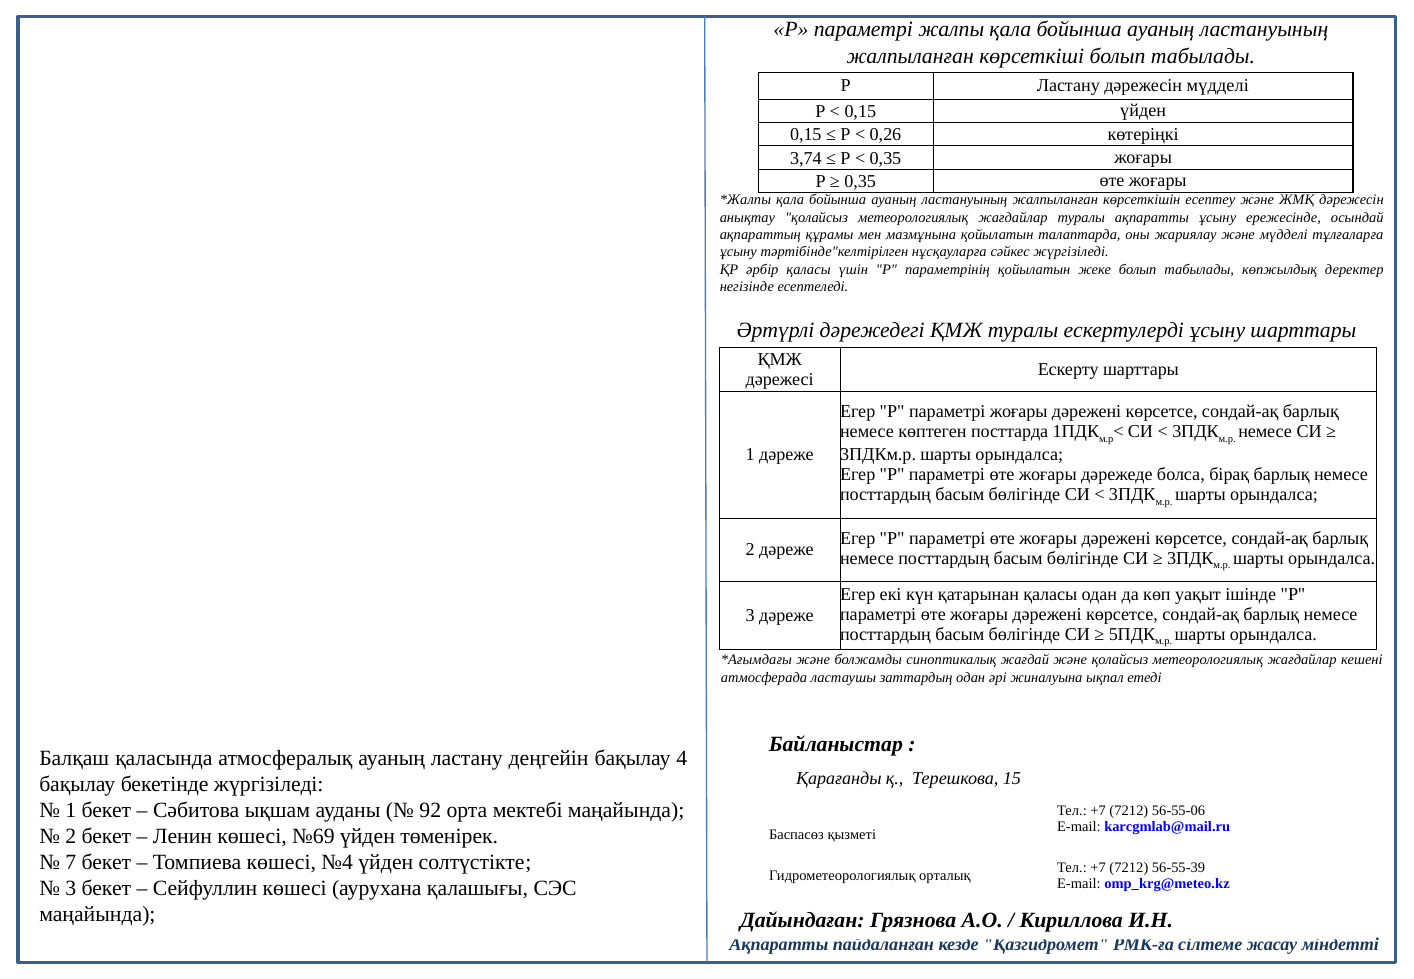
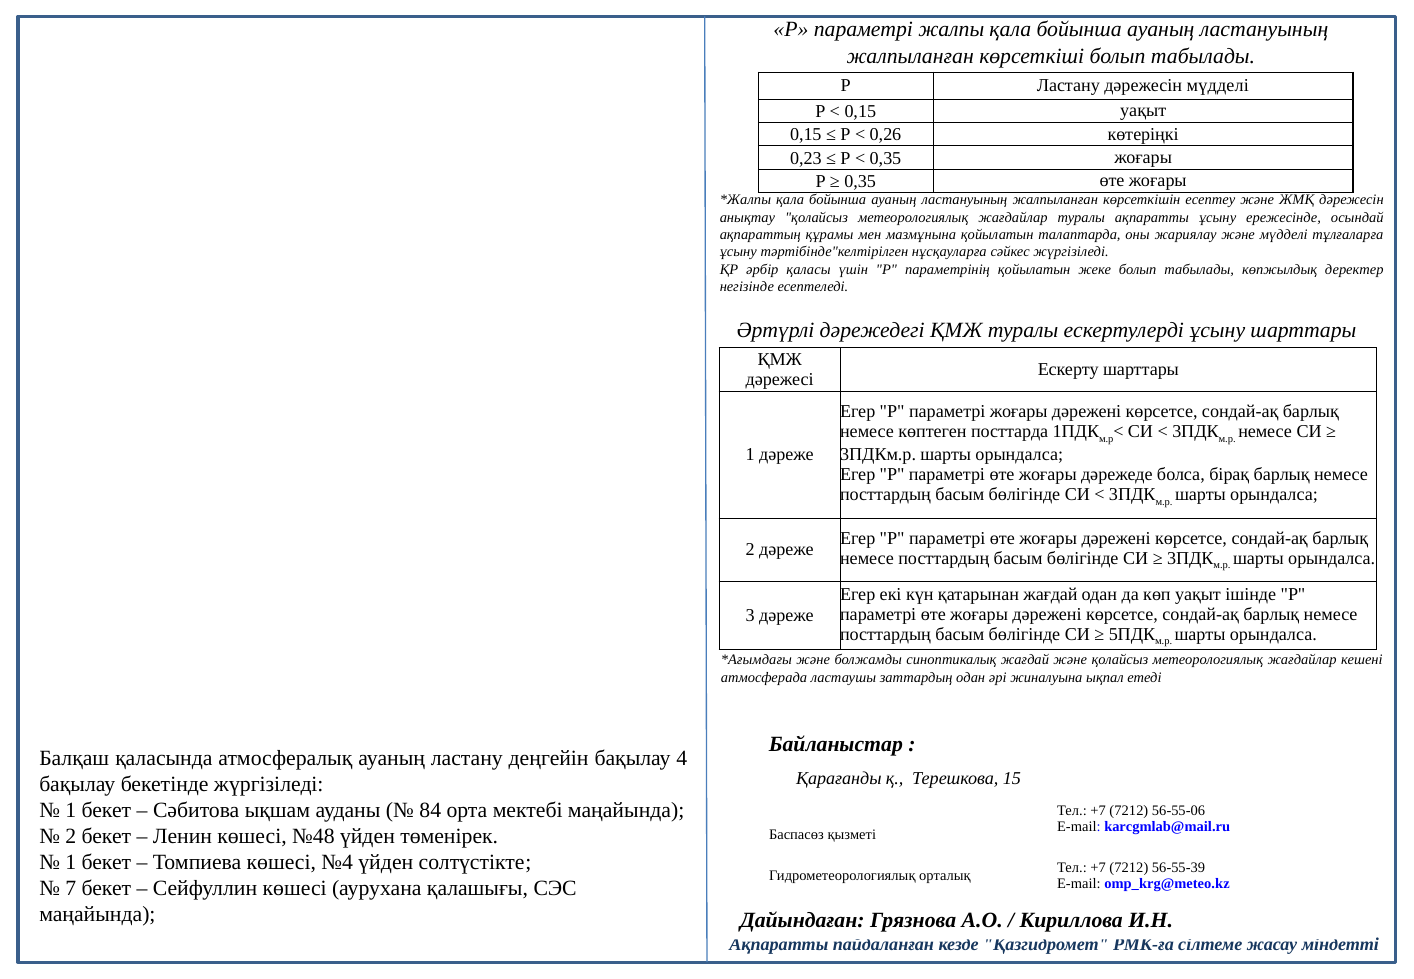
0,15 үйден: үйден -> уақыт (1143, 111)
3,74: 3,74 -> 0,23 (806, 158)
қатарынан қаласы: қаласы -> жағдай (1050, 594)
92: 92 -> 84 (430, 810)
№69: №69 -> №48 (313, 836)
7: 7 -> 1 (71, 862)
3: 3 -> 7 (71, 888)
